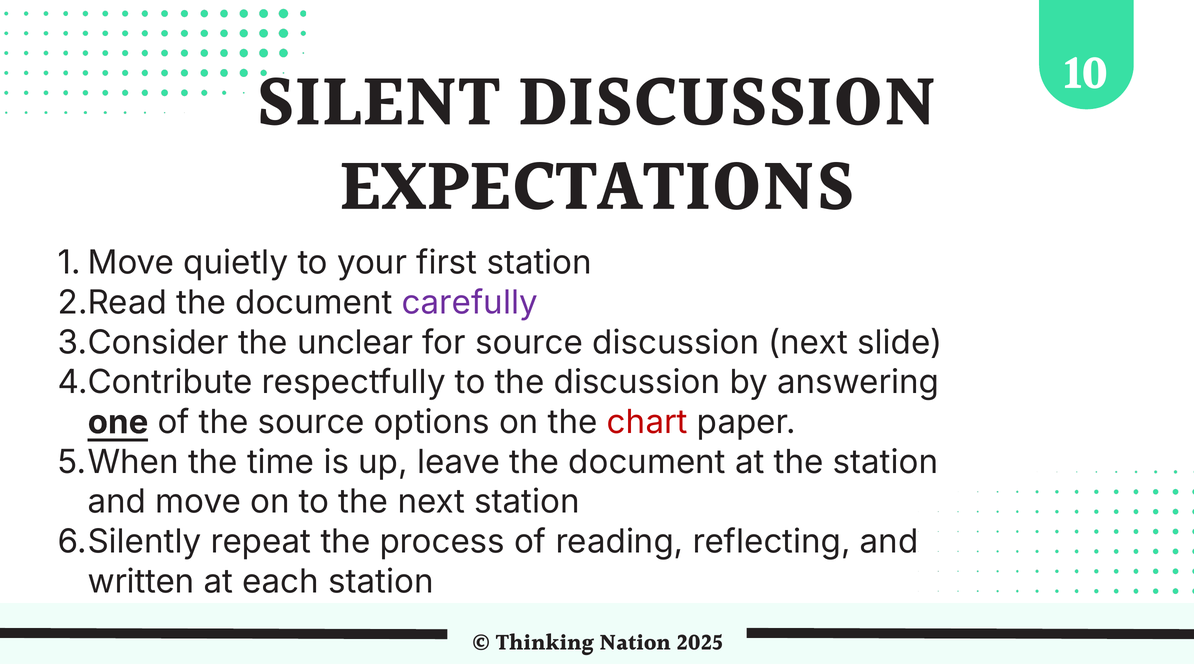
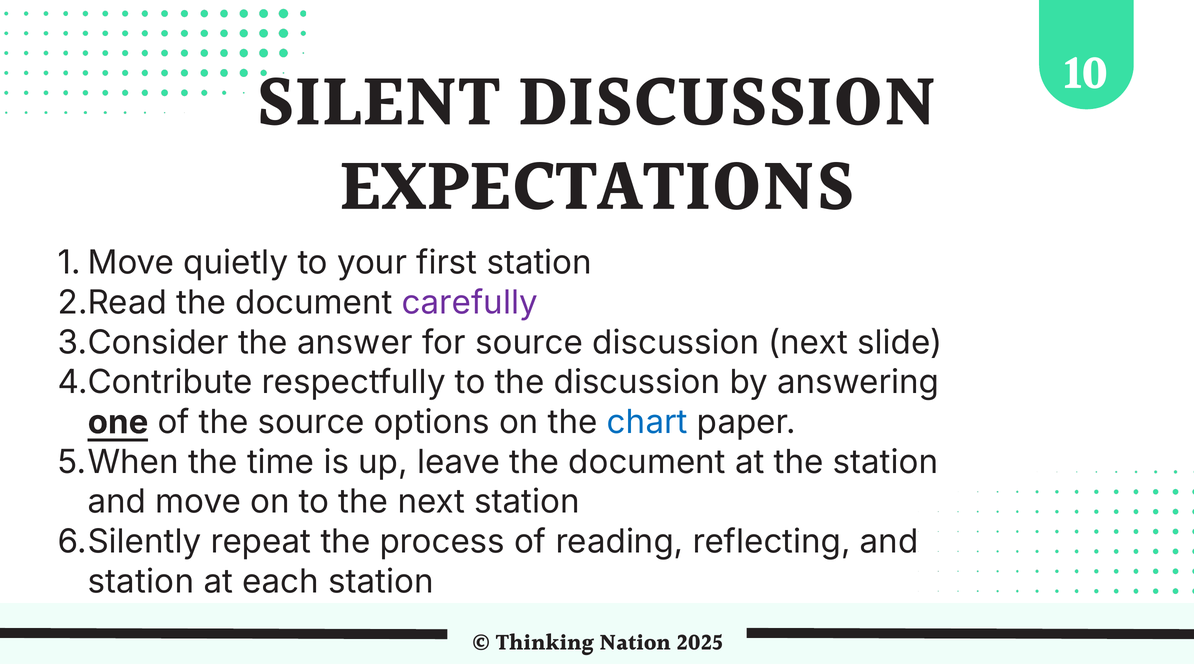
unclear: unclear -> answer (355, 342)
chart colour: red -> blue (647, 422)
written: written -> station (141, 581)
